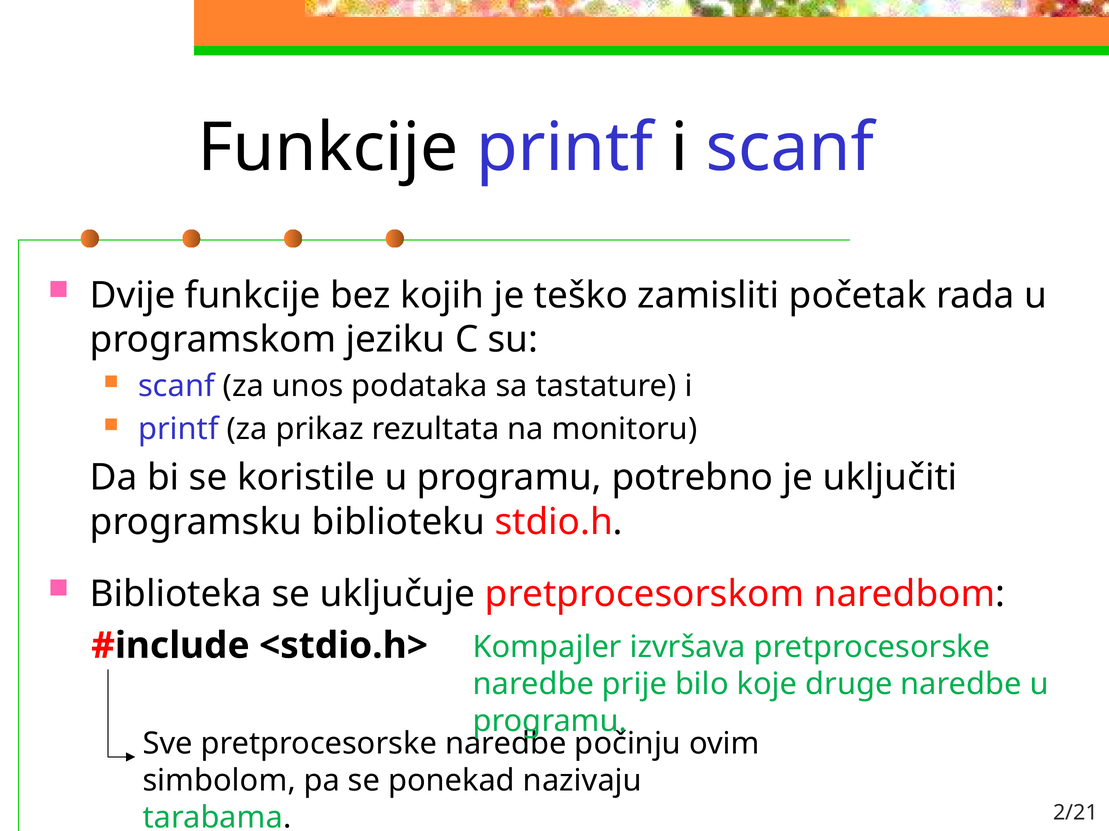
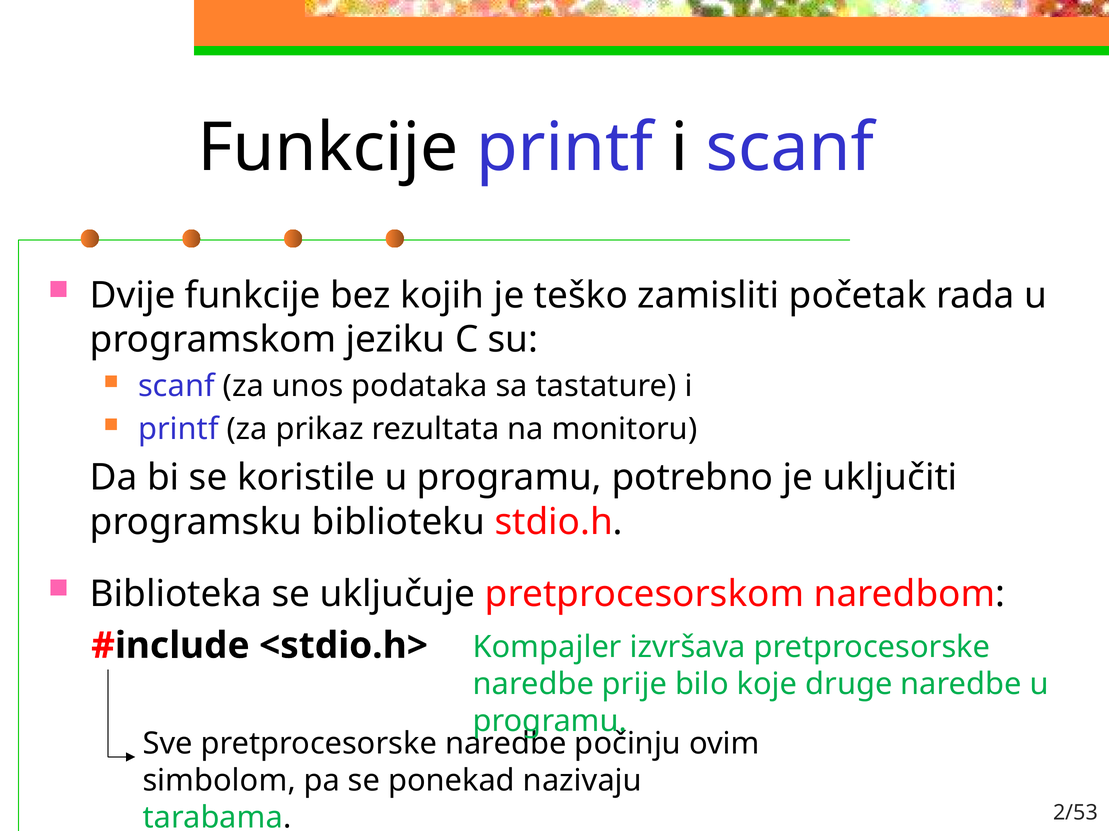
2/21: 2/21 -> 2/53 (1076, 813)
